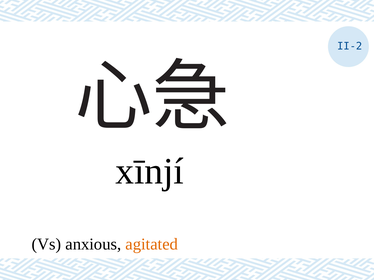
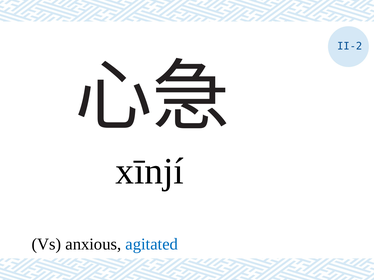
agitated colour: orange -> blue (152, 245)
